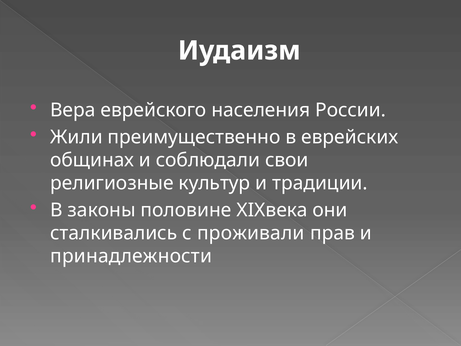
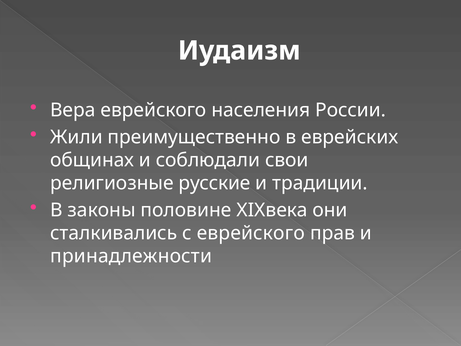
культур: культур -> русские (215, 183)
с проживали: проживали -> еврейского (251, 233)
